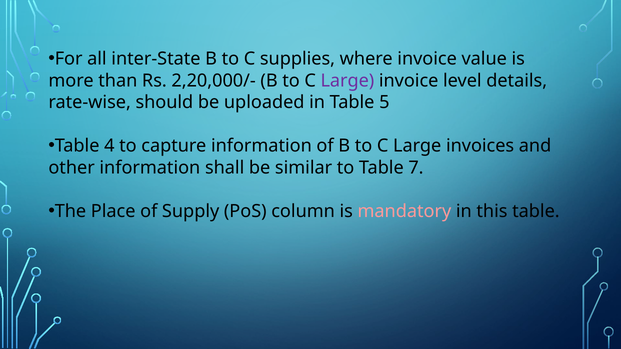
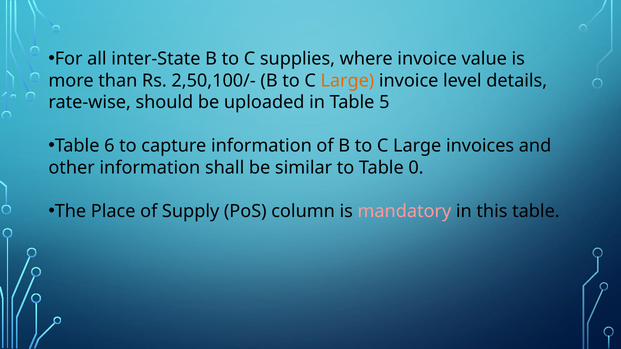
2,20,000/-: 2,20,000/- -> 2,50,100/- (214, 81)
Large colour: purple -> orange (347, 81)
4: 4 -> 6 (109, 146)
7: 7 -> 0 (416, 168)
